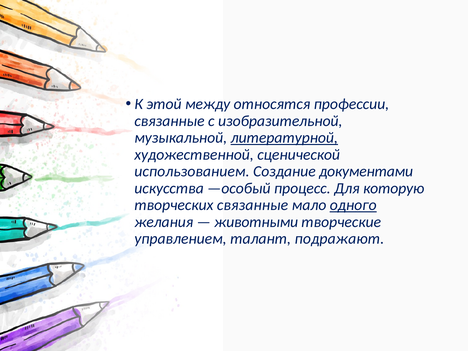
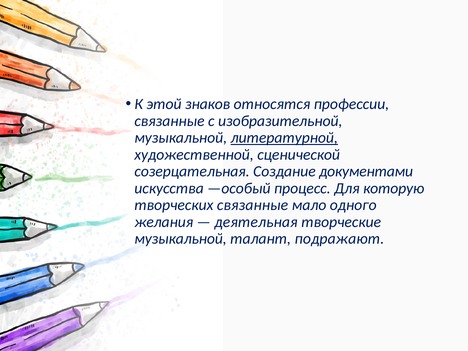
между: между -> знаков (208, 104)
использованием: использованием -> созерцательная (192, 171)
одного underline: present -> none (353, 205)
животными: животными -> деятельная (256, 222)
управлением: управлением -> музыкальной (181, 239)
